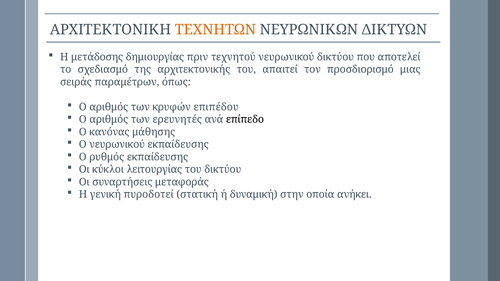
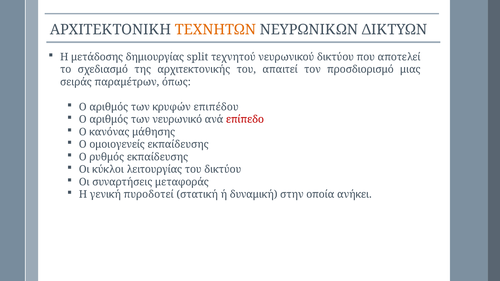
πριν: πριν -> split (198, 57)
ερευνητές: ερευνητές -> νευρωνικό (177, 120)
επίπεδο colour: black -> red (245, 120)
Ο νευρωνικού: νευρωνικού -> ομοιογενείς (117, 145)
